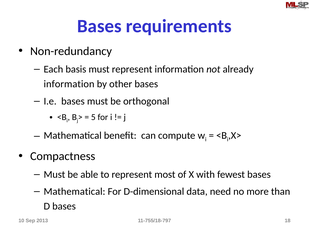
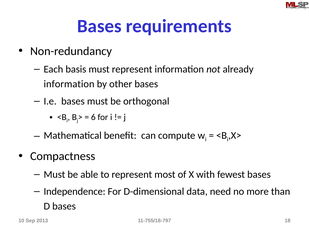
5: 5 -> 6 (93, 118)
Mathematical: Mathematical -> Independence (75, 192)
